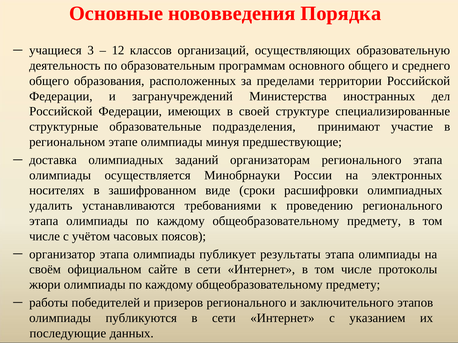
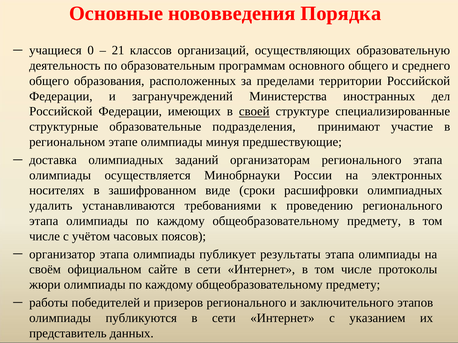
3: 3 -> 0 (91, 50)
12: 12 -> 21 (118, 50)
своей underline: none -> present (254, 112)
последующие: последующие -> представитель (68, 334)
